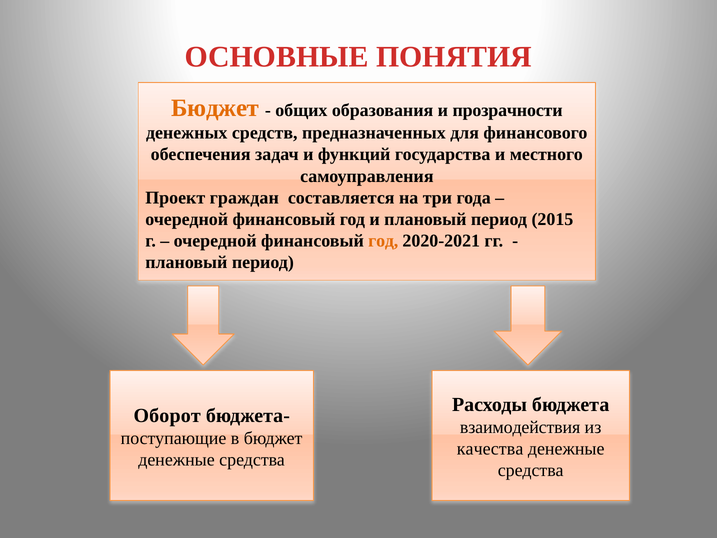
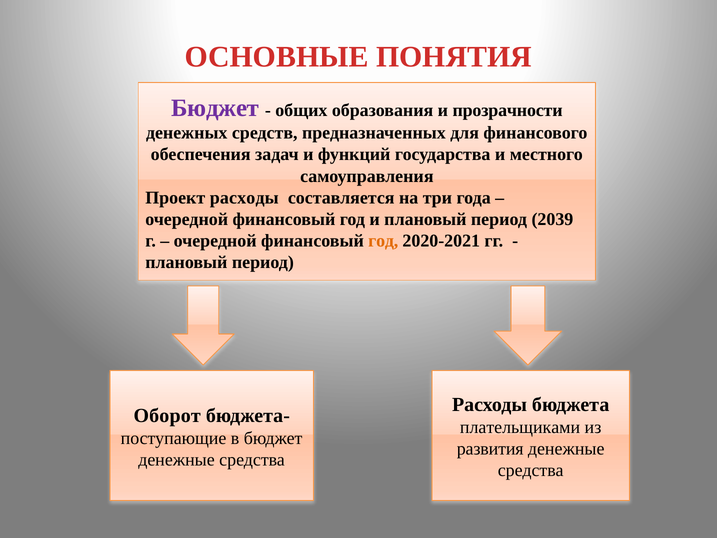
Бюджет colour: orange -> purple (215, 108)
Проект граждан: граждан -> расходы (244, 198)
2015: 2015 -> 2039 (552, 219)
взаимодействия: взаимодействия -> плательщиками (520, 427)
качества: качества -> развития (490, 449)
